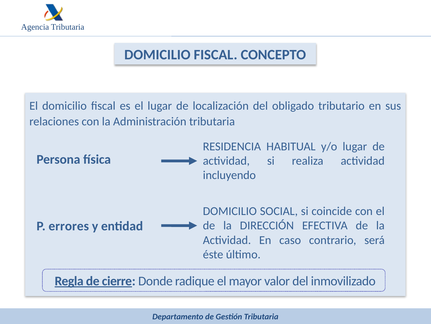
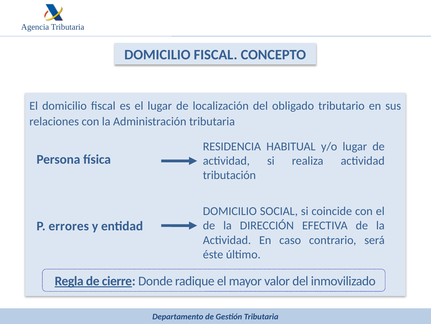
incluyendo: incluyendo -> tributación (229, 175)
